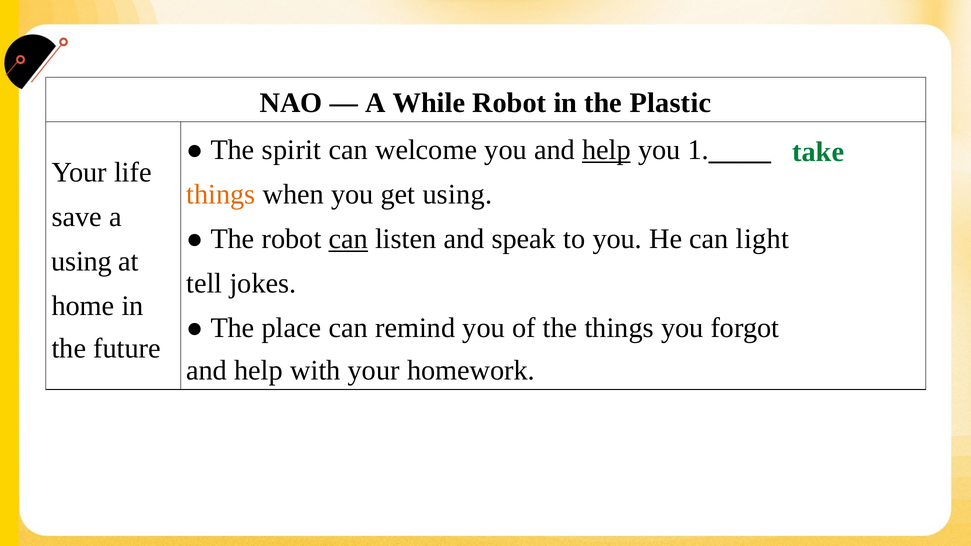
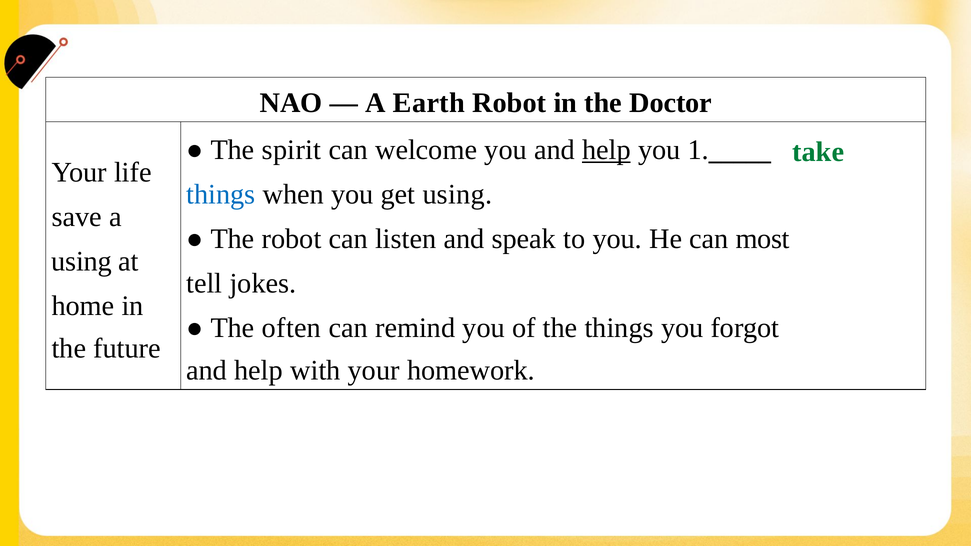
While: While -> Earth (429, 103)
Plastic: Plastic -> Doctor (671, 103)
things colour: orange -> blue (221, 195)
can underline: present -> none (348, 239)
light: light -> most (763, 239)
place: place -> often (291, 328)
